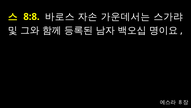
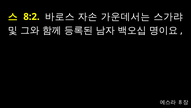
8:8: 8:8 -> 8:2 (31, 17)
